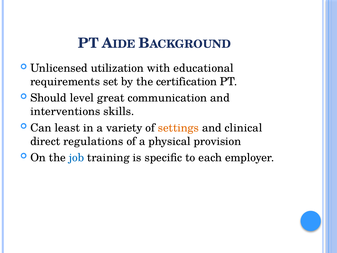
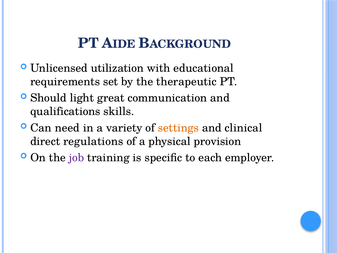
certification: certification -> therapeutic (186, 82)
level: level -> light (82, 98)
interventions: interventions -> qualifications (65, 111)
least: least -> need (67, 128)
job colour: blue -> purple (77, 157)
